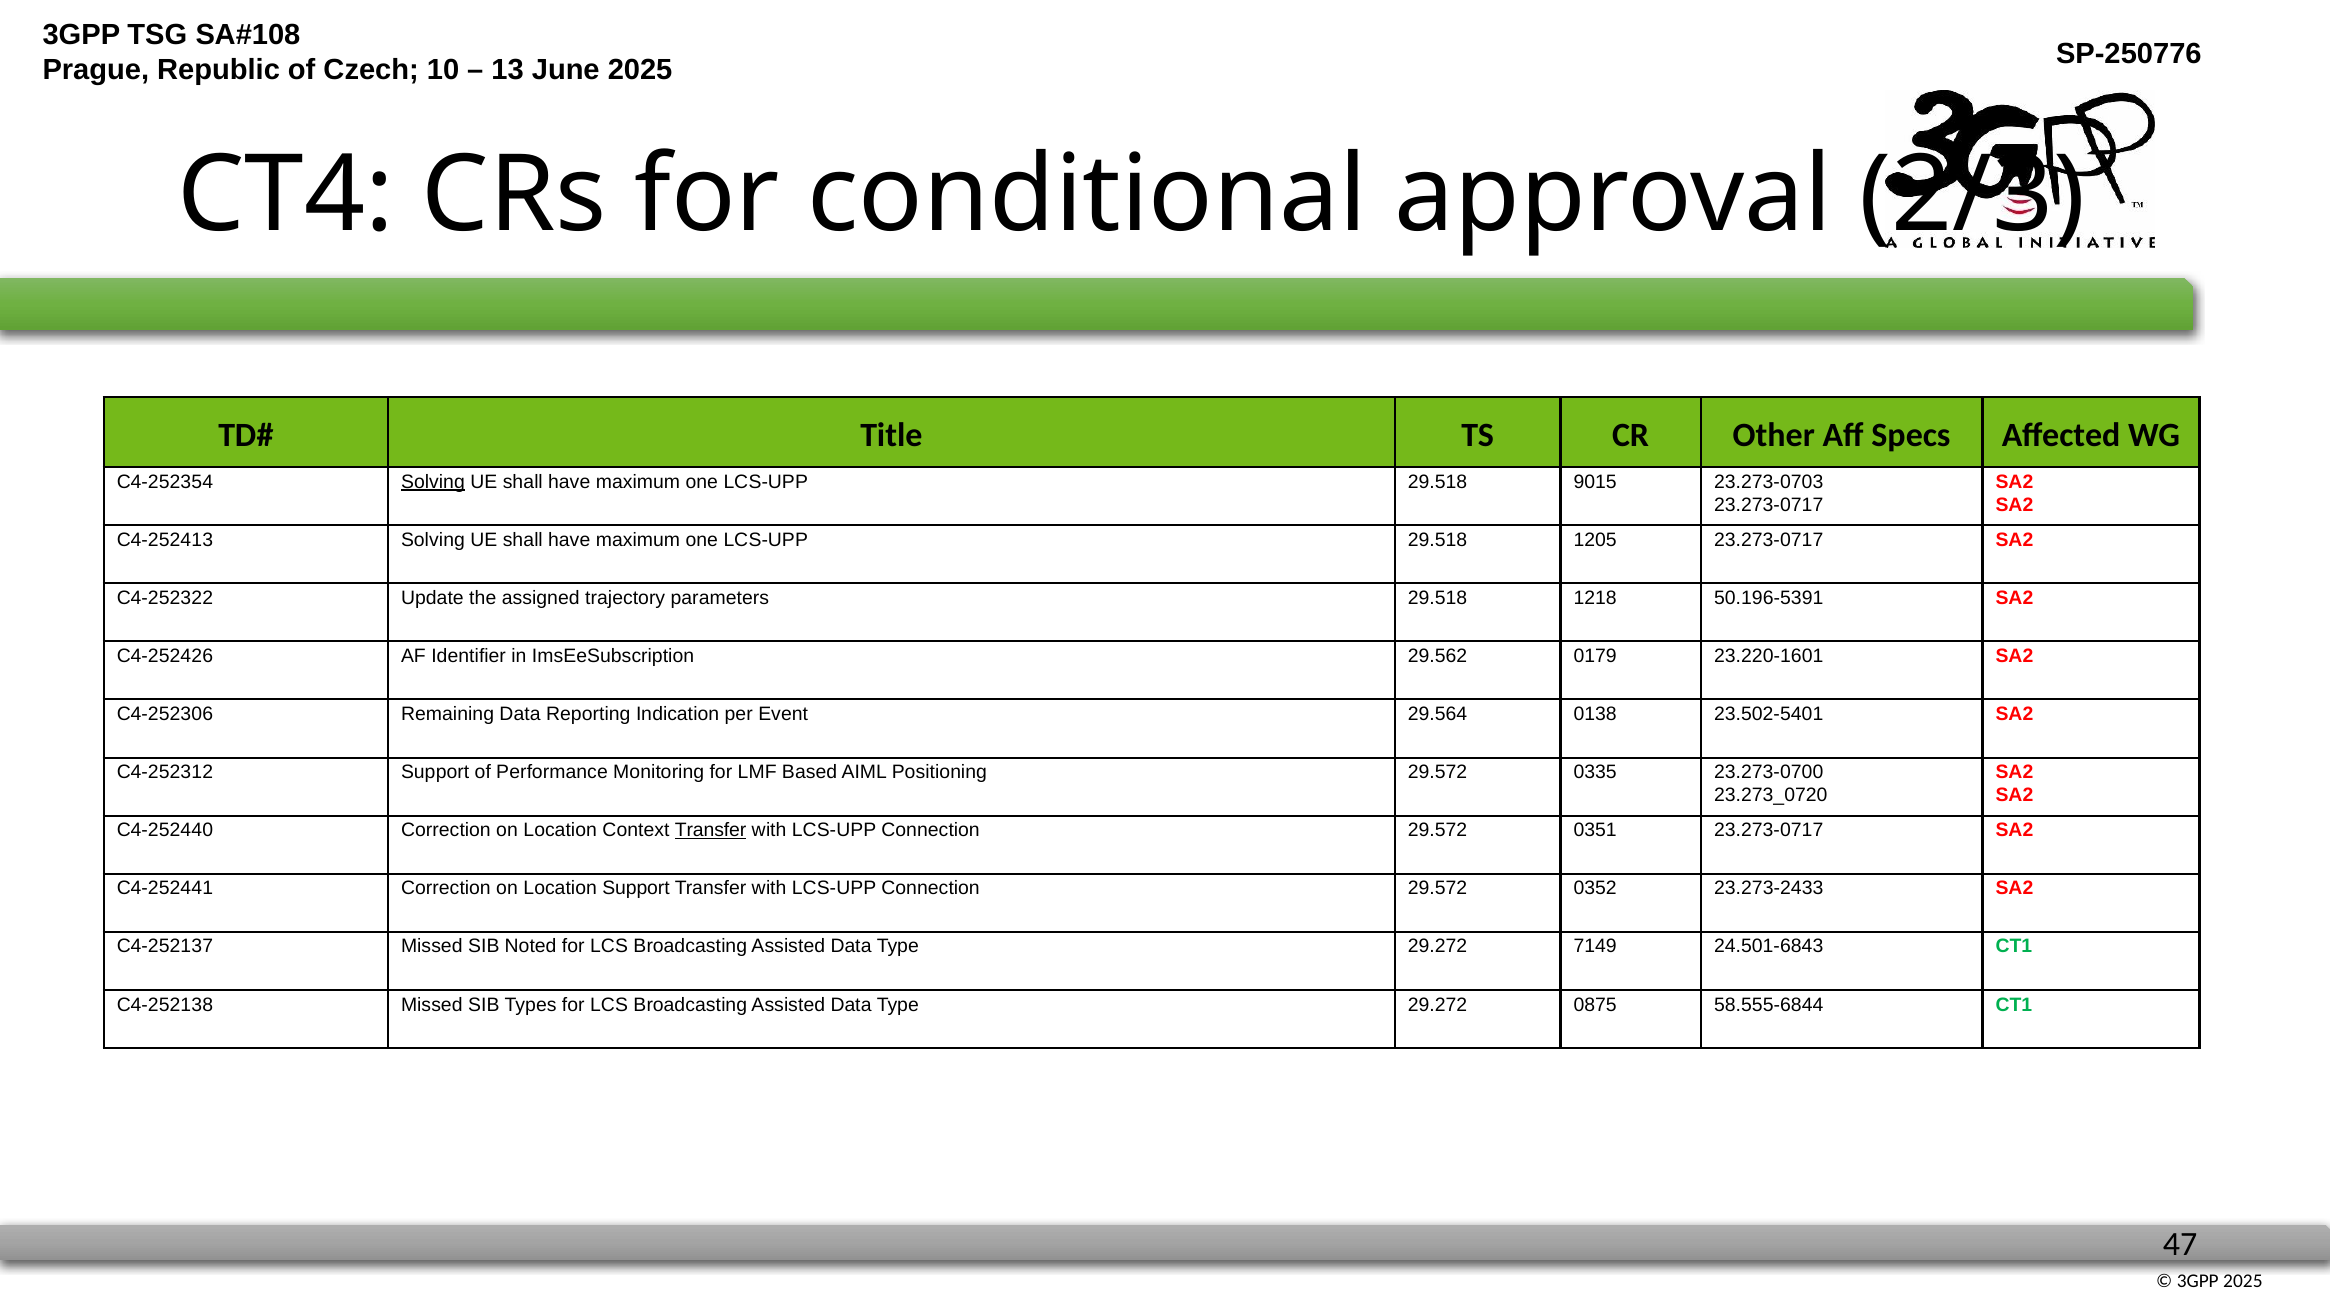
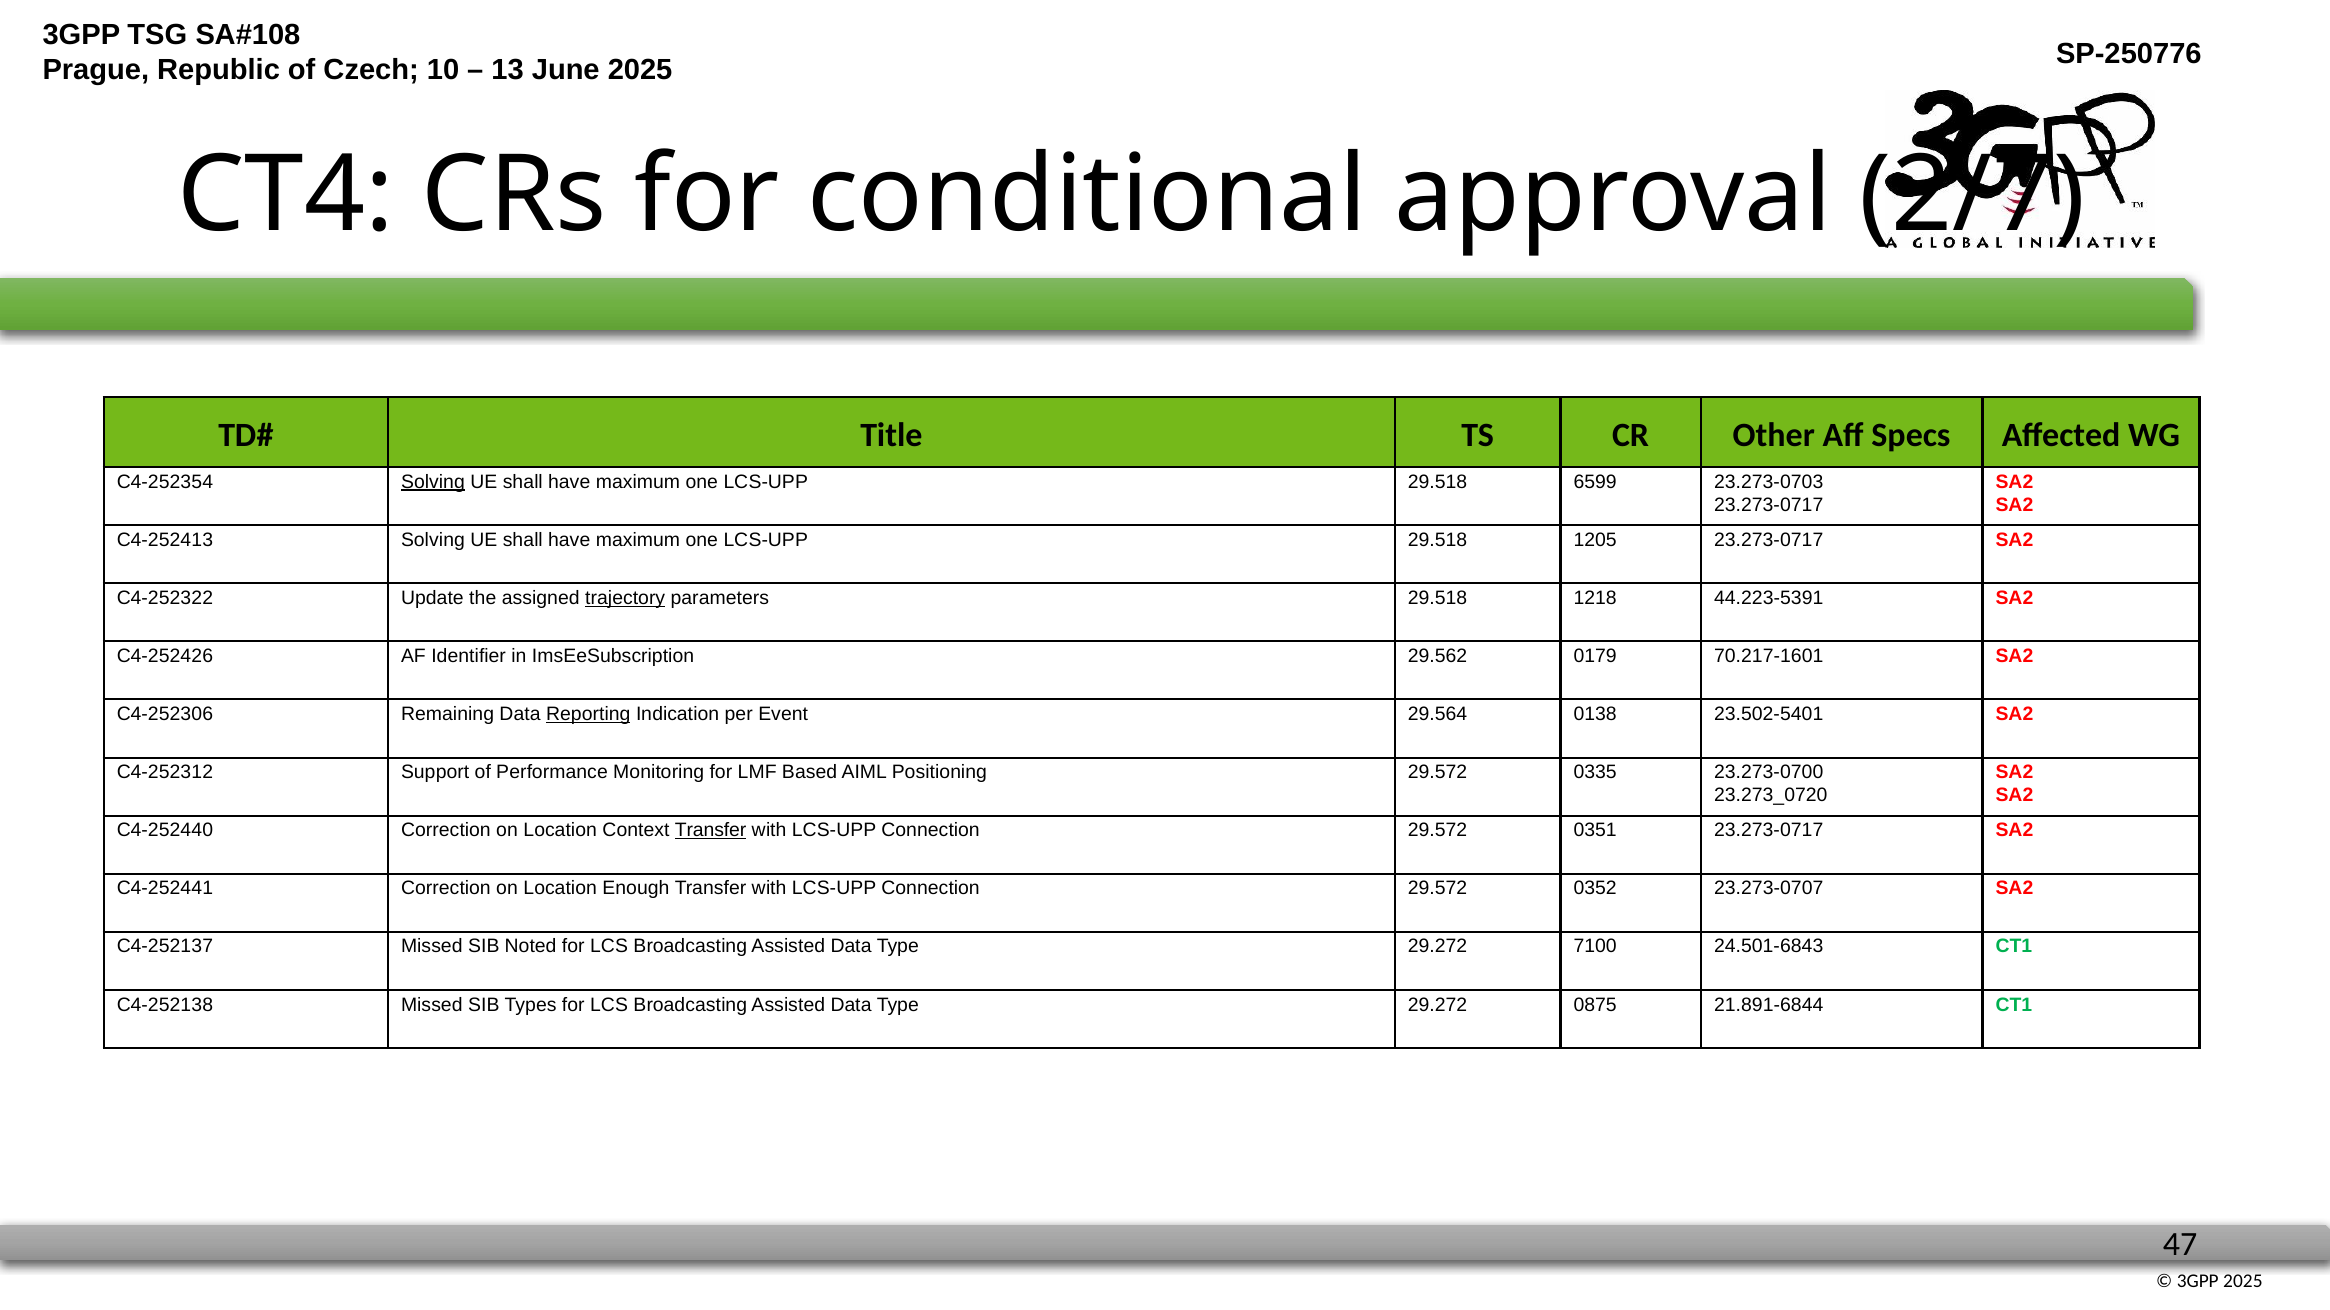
2/3: 2/3 -> 2/7 (1973, 196)
9015: 9015 -> 6599 (1595, 482)
trajectory underline: none -> present (625, 598)
50.196-5391: 50.196-5391 -> 44.223-5391 (1769, 598)
23.220-1601: 23.220-1601 -> 70.217-1601 (1769, 656)
Reporting underline: none -> present (588, 714)
Location Support: Support -> Enough (636, 889)
23.273-2433: 23.273-2433 -> 23.273-0707 (1769, 889)
7149: 7149 -> 7100 (1595, 947)
58.555-6844: 58.555-6844 -> 21.891-6844 (1769, 1005)
